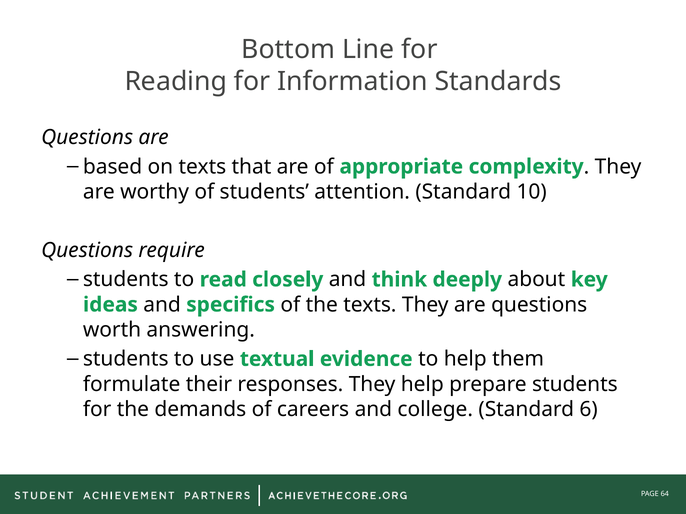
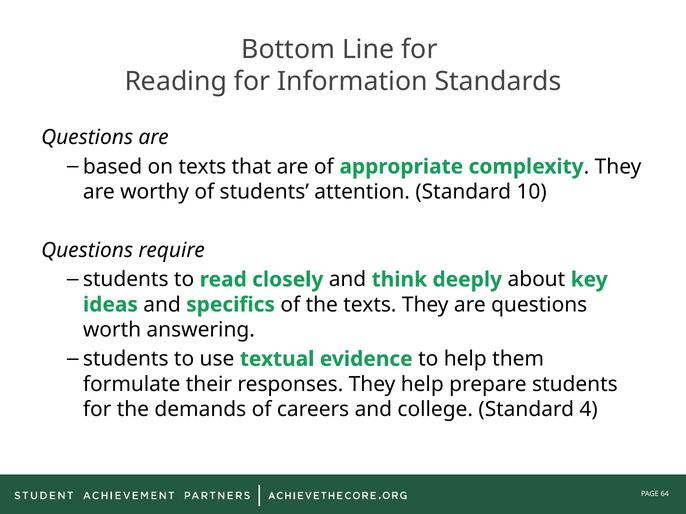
6: 6 -> 4 (589, 410)
